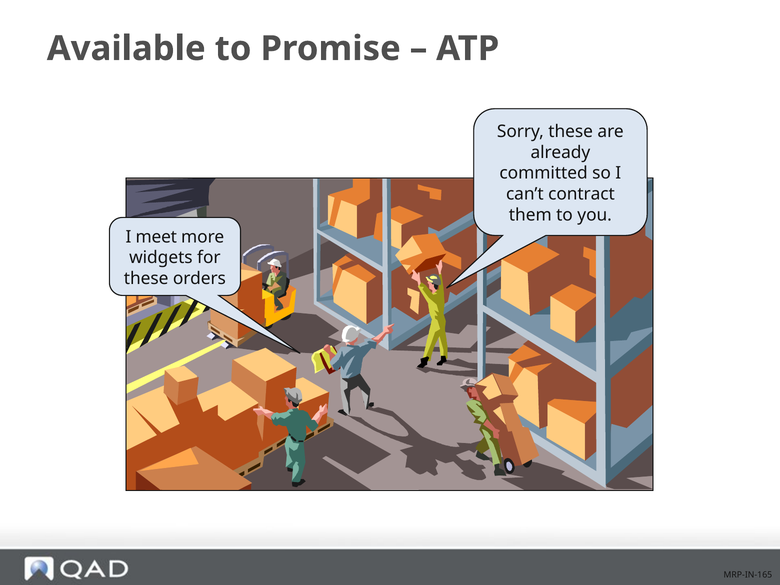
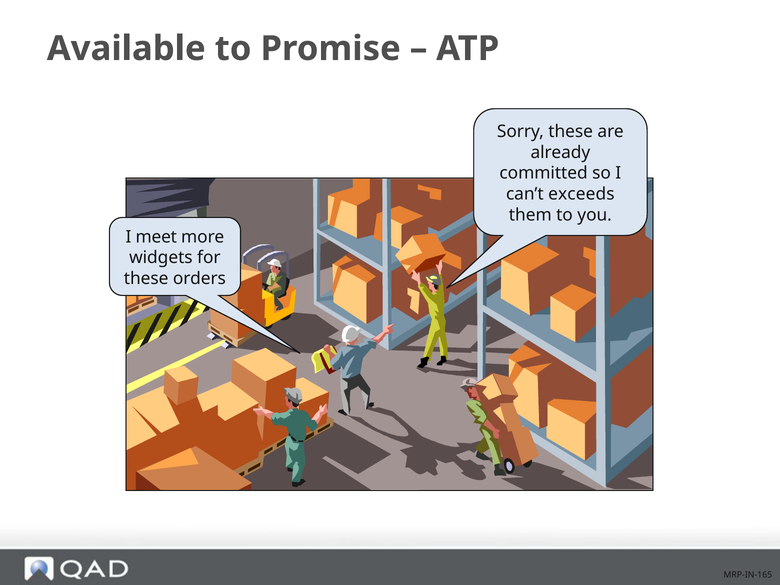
contract: contract -> exceeds (581, 194)
